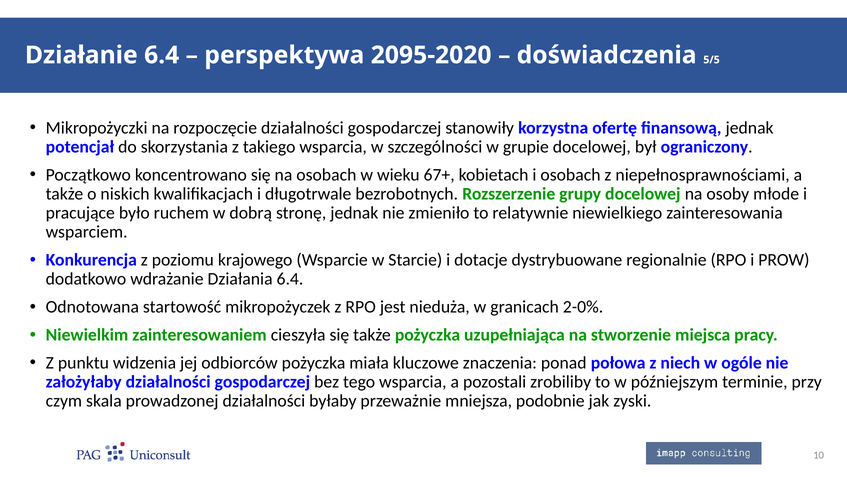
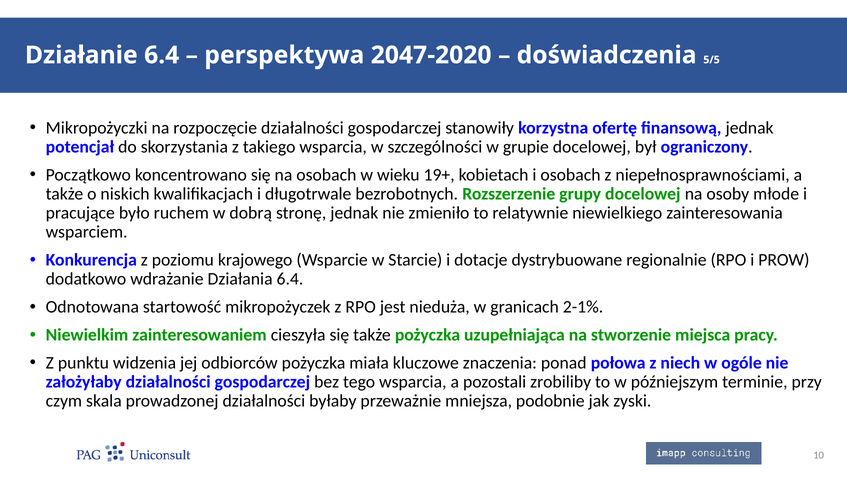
2095-2020: 2095-2020 -> 2047-2020 (431, 55)
67+: 67+ -> 19+ (439, 175)
2-0%: 2-0% -> 2-1% (583, 307)
